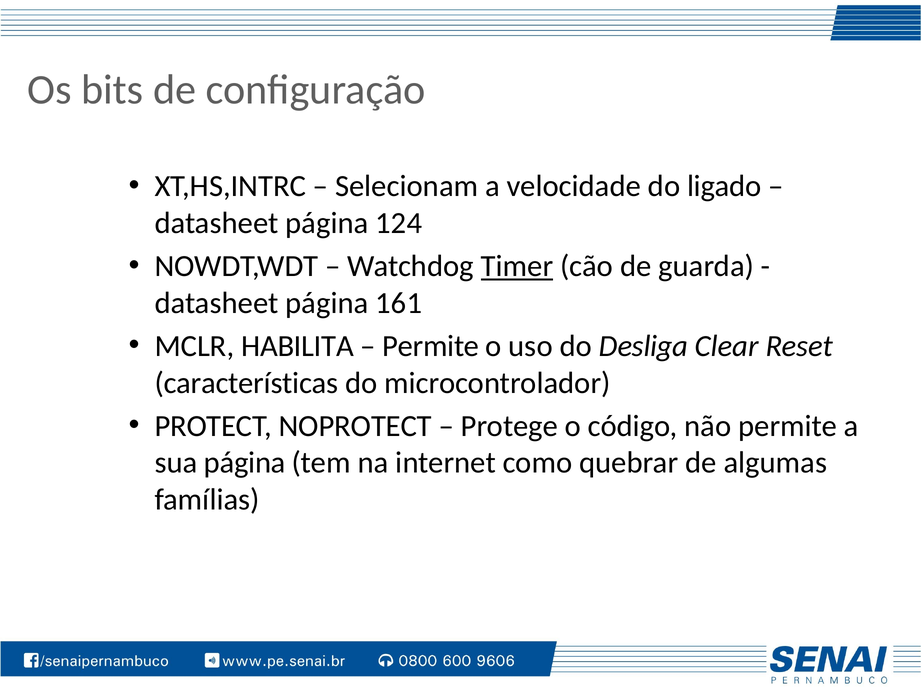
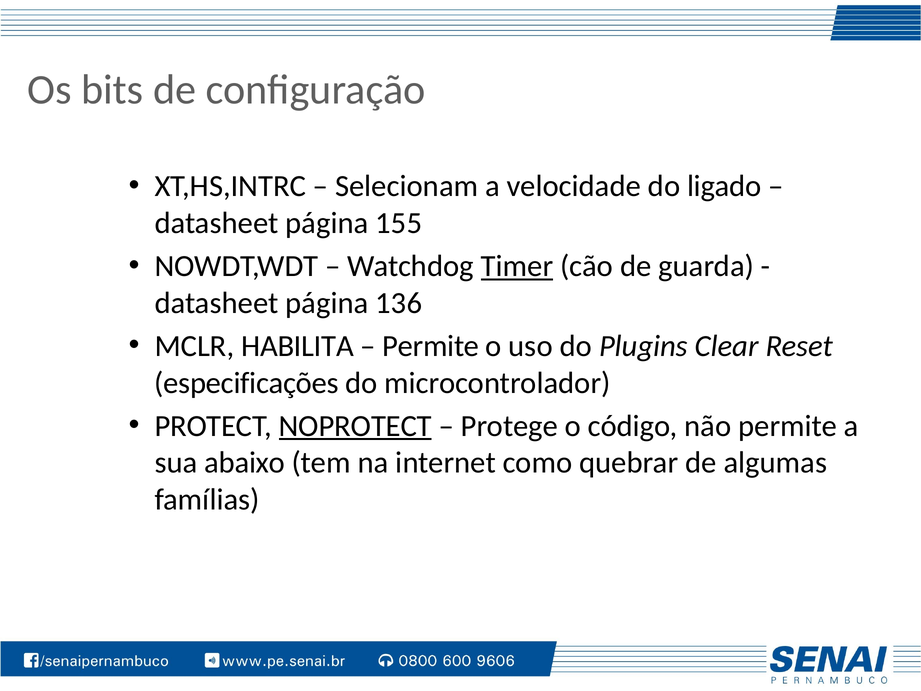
124: 124 -> 155 (399, 223)
161: 161 -> 136 (399, 303)
Desliga: Desliga -> Plugins (643, 346)
características: características -> especificações (247, 383)
NOPROTECT underline: none -> present (355, 426)
sua página: página -> abaixo (245, 463)
